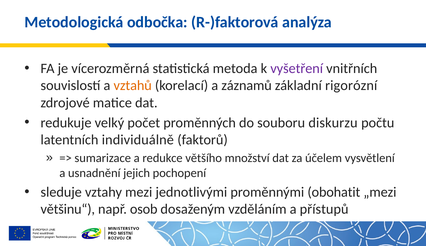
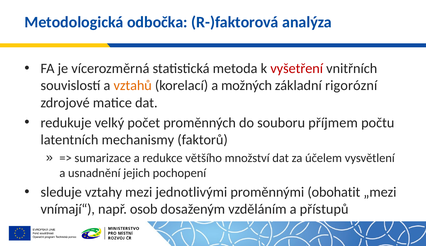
vyšetření colour: purple -> red (297, 68)
záznamů: záznamů -> možných (247, 85)
diskurzu: diskurzu -> příjmem (333, 122)
individuálně: individuálně -> mechanismy (138, 139)
většinu“: většinu“ -> vnímají“ (68, 209)
